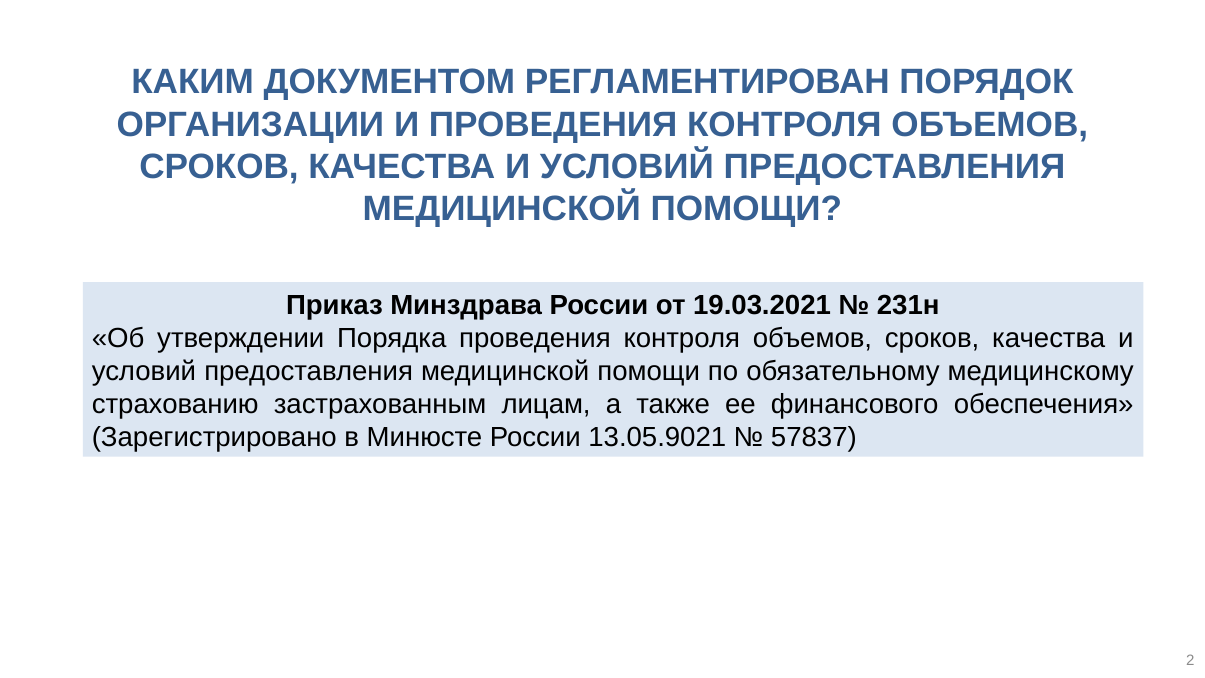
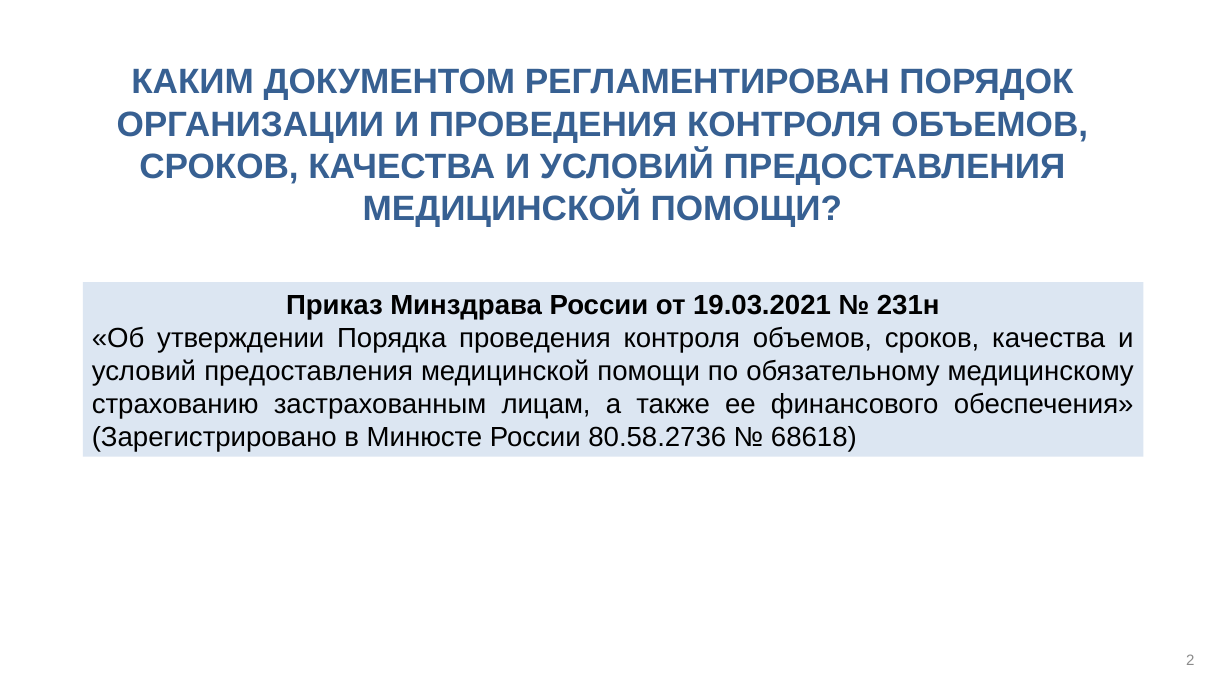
13.05.9021: 13.05.9021 -> 80.58.2736 (657, 437)
57837: 57837 -> 68618 (814, 437)
